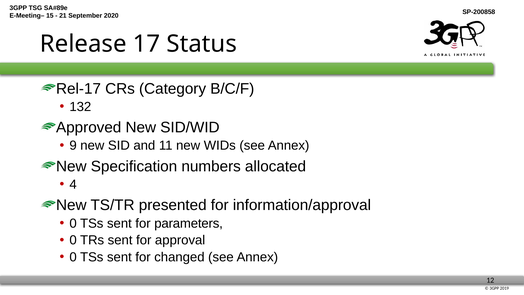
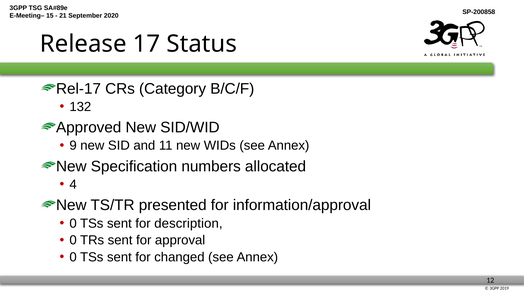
parameters: parameters -> description (188, 223)
